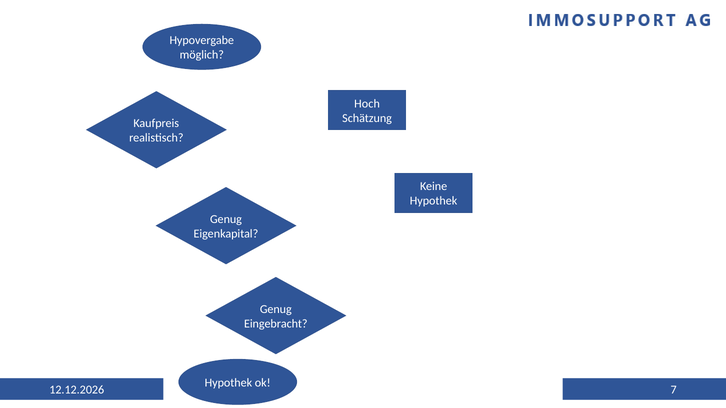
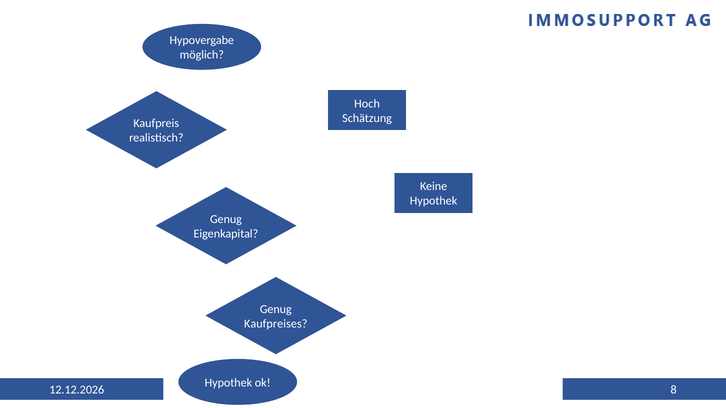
Eingebracht: Eingebracht -> Kaufpreises (276, 324)
7: 7 -> 8 (674, 390)
